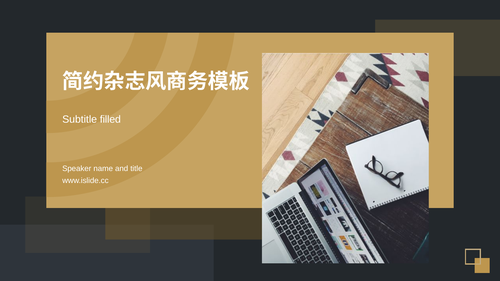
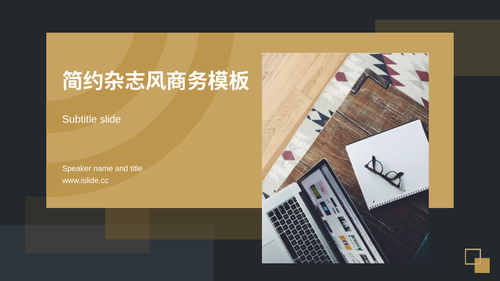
filled: filled -> slide (110, 119)
